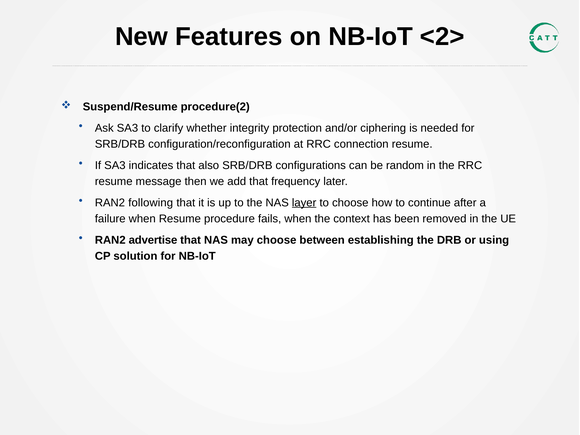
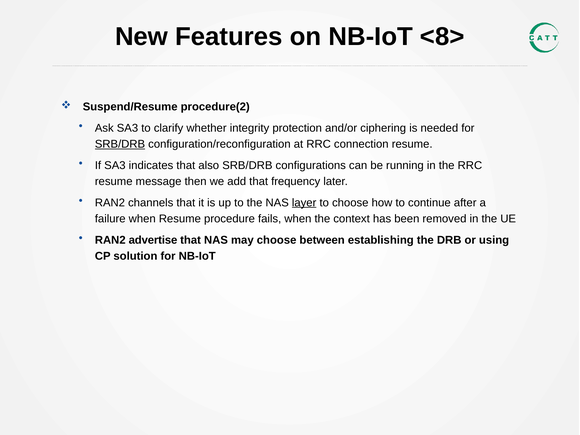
<2>: <2> -> <8> (442, 37)
SRB/DRB underline: none -> present (120, 144)
random: random -> running (405, 165)
following: following -> channels (151, 203)
